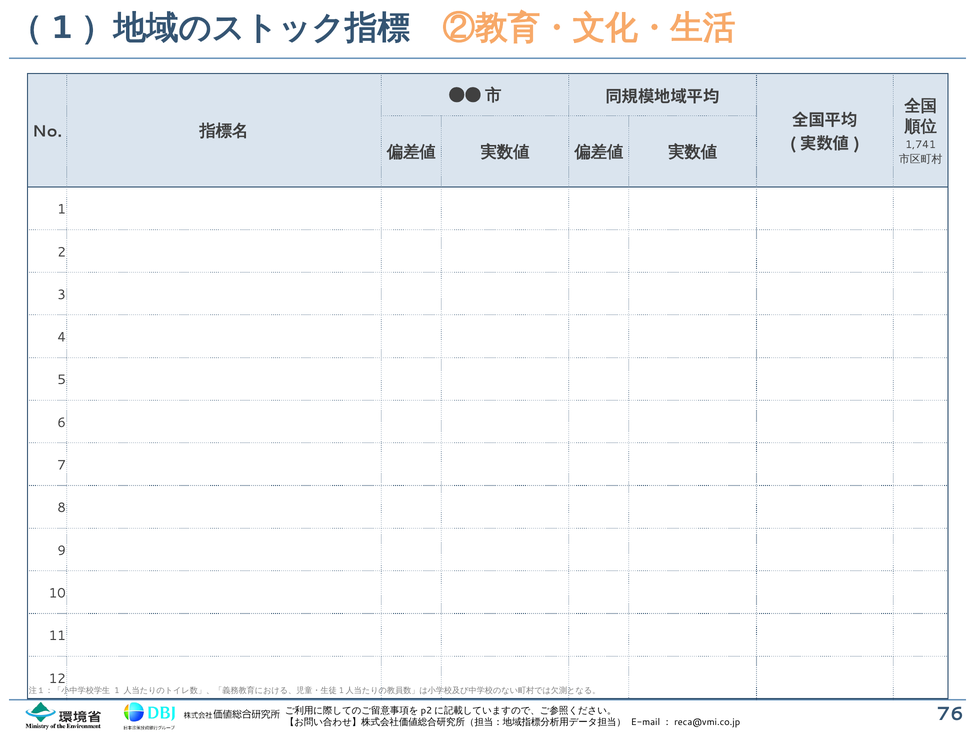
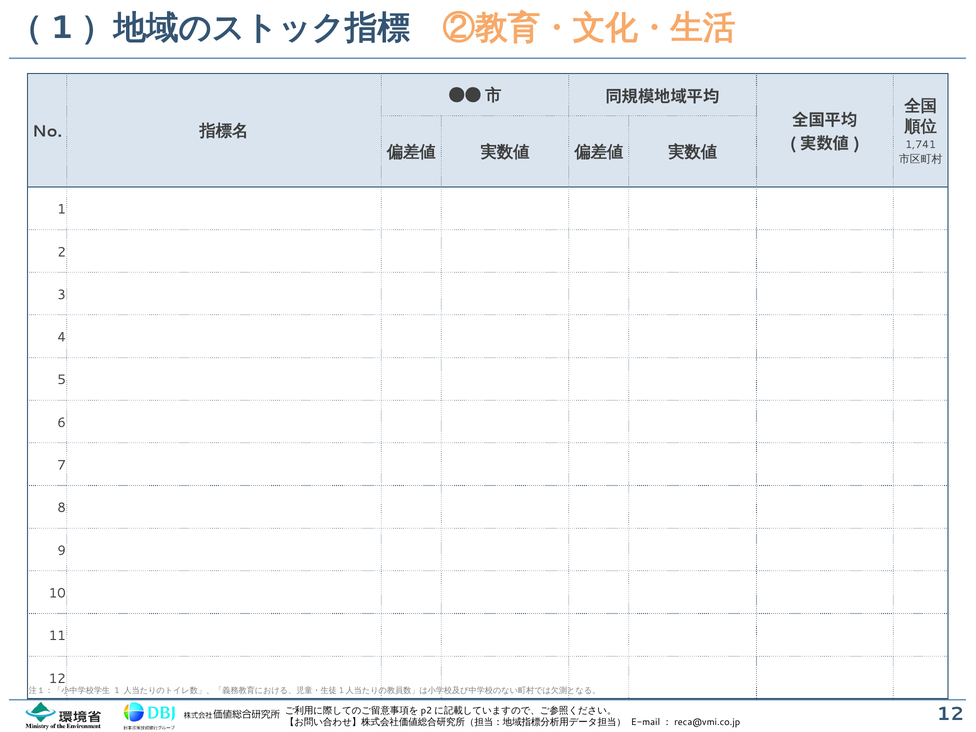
76: 76 -> 12 (950, 714)
